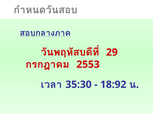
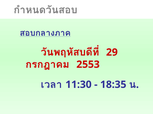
35:30: 35:30 -> 11:30 (79, 85)
18:92: 18:92 -> 18:35 (113, 85)
